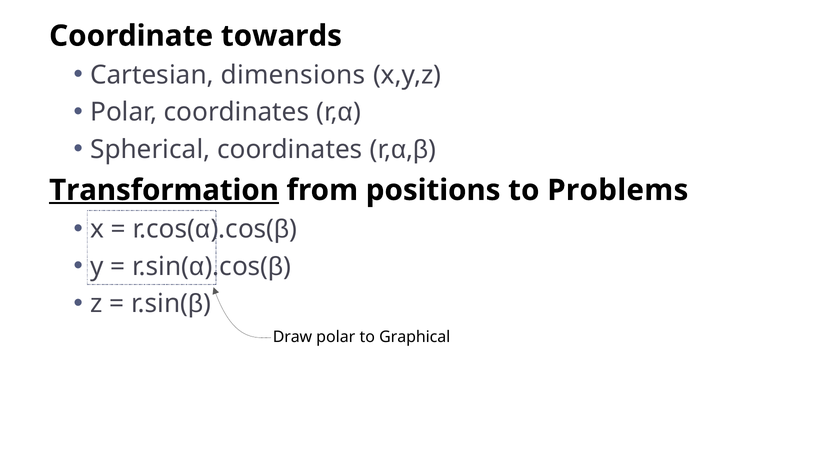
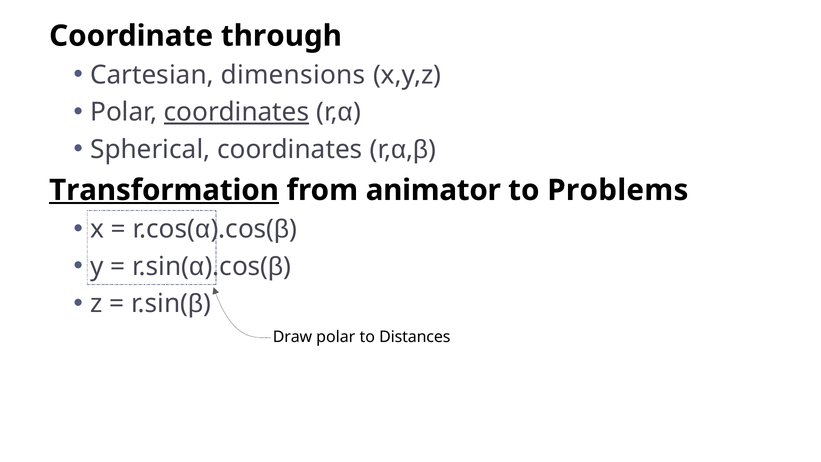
towards: towards -> through (281, 36)
coordinates underline: none -> present (237, 112)
positions: positions -> animator (433, 190)
Graphical: Graphical -> Distances (415, 337)
